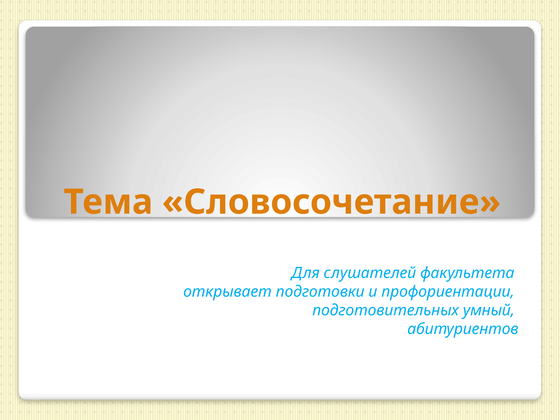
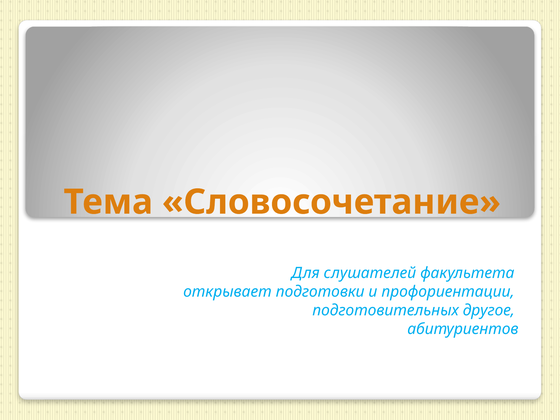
умный: умный -> другое (489, 310)
